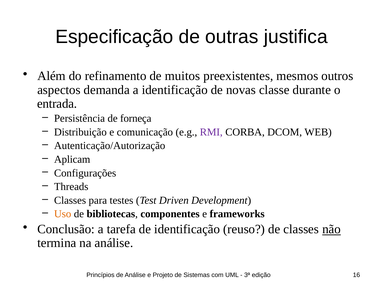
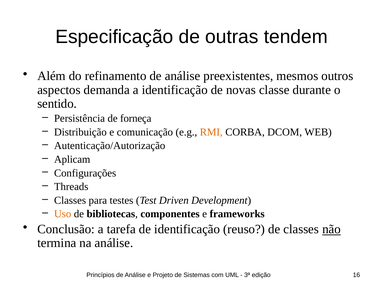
justifica: justifica -> tendem (296, 37)
refinamento de muitos: muitos -> análise (183, 76)
entrada: entrada -> sentido (57, 103)
RMI colour: purple -> orange (211, 132)
